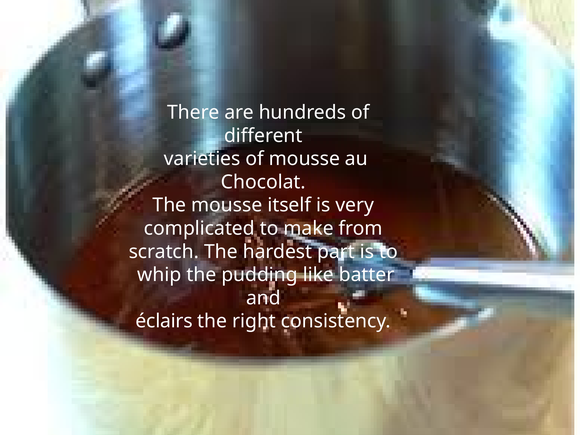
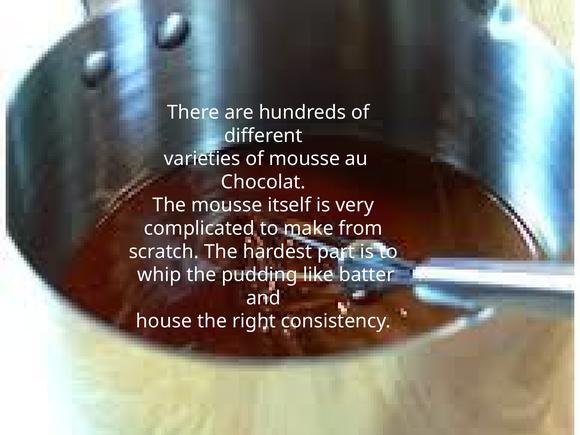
éclairs: éclairs -> house (164, 321)
